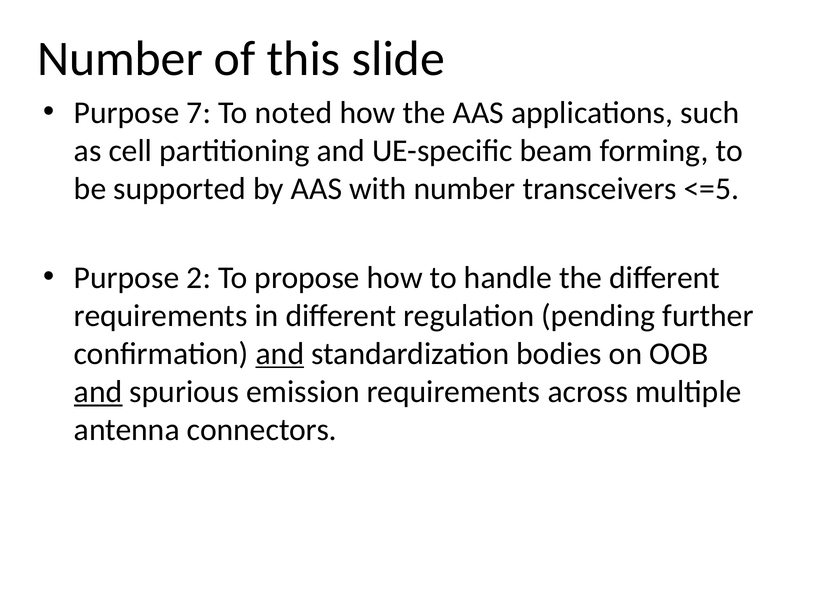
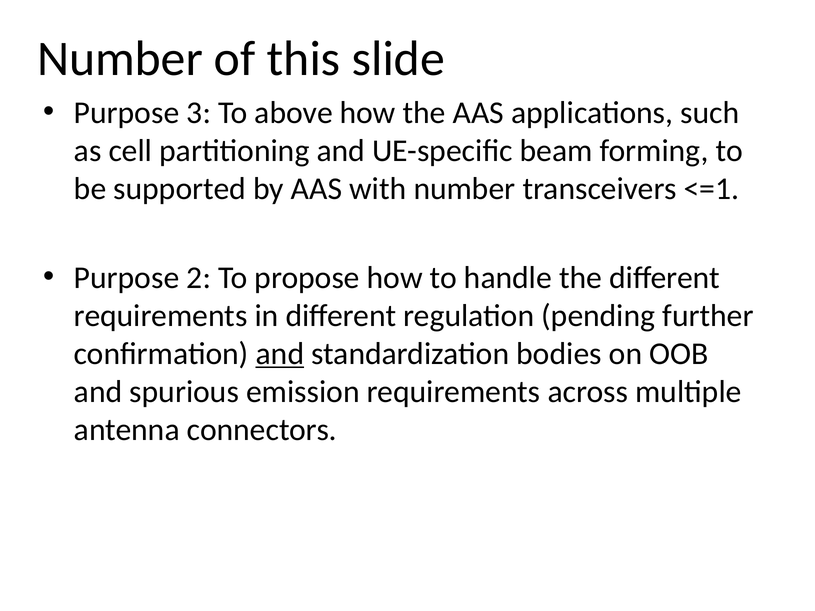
7: 7 -> 3 (199, 113)
noted: noted -> above (294, 113)
<=5: <=5 -> <=1 (711, 189)
and underline: present -> none (98, 392)
